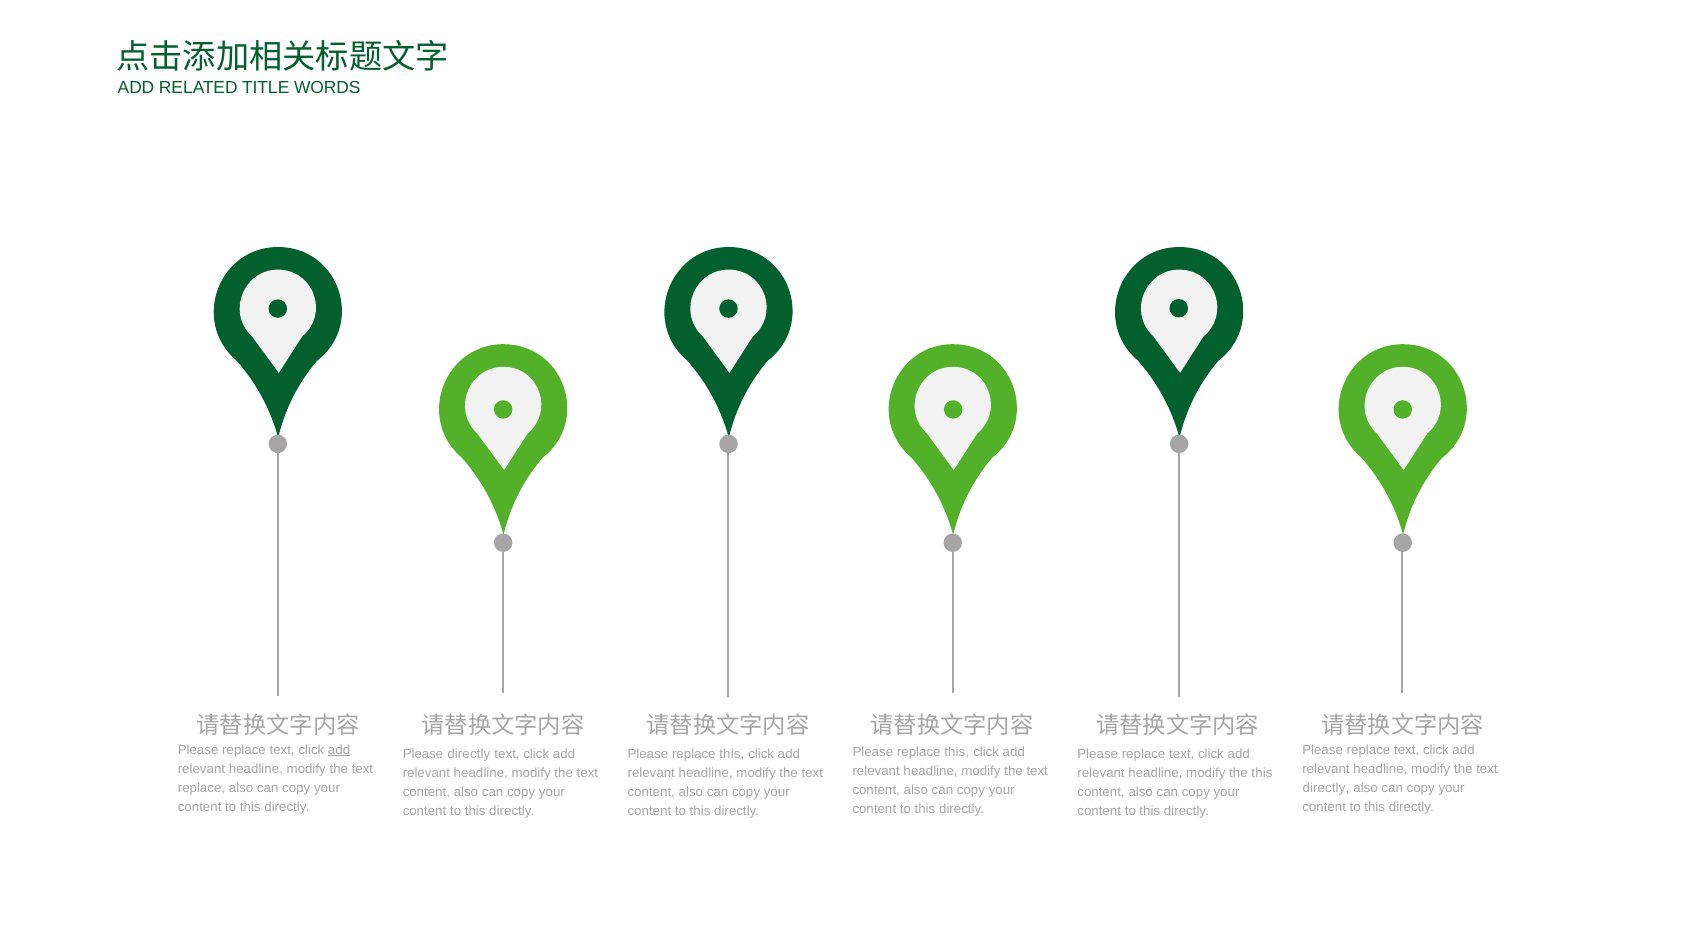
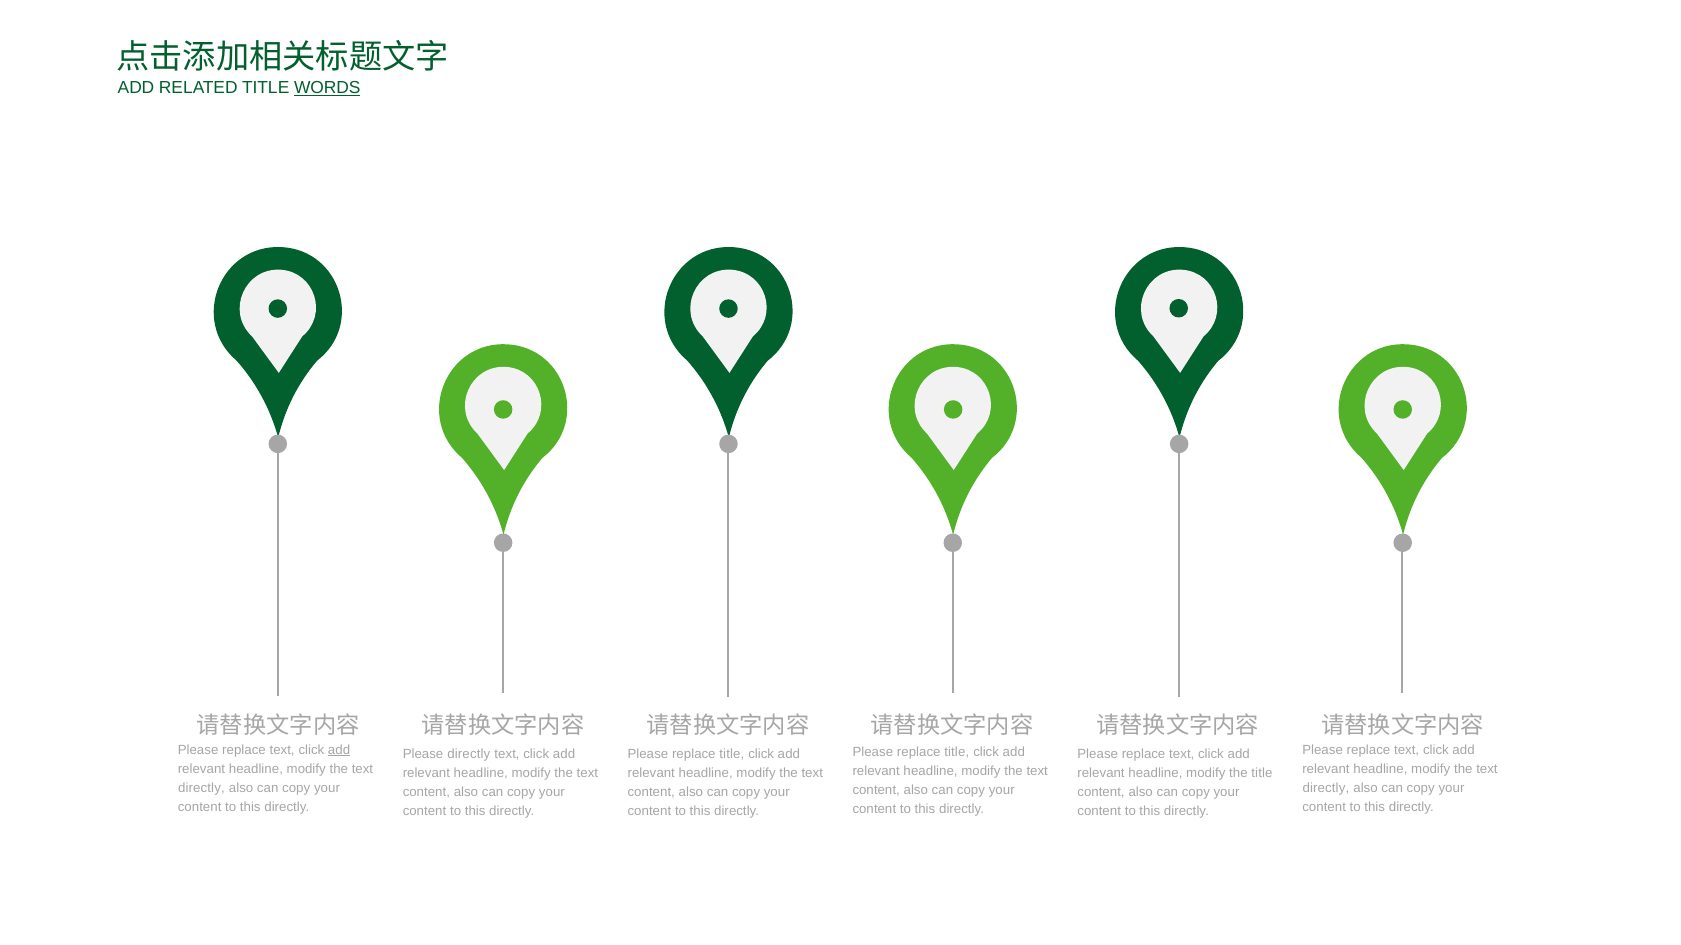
WORDS underline: none -> present (327, 88)
this: this -> title (957, 752)
this: this -> title (732, 754)
the this: this -> title (1262, 773)
replace: replace -> directly (201, 788)
